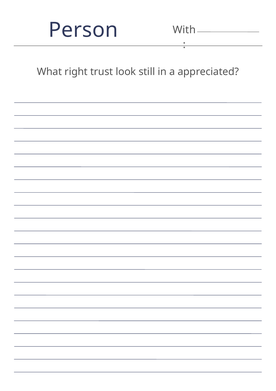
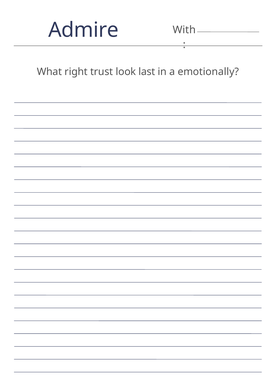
Person: Person -> Admire (83, 30)
still: still -> last (147, 72)
appreciated: appreciated -> emotionally (208, 72)
